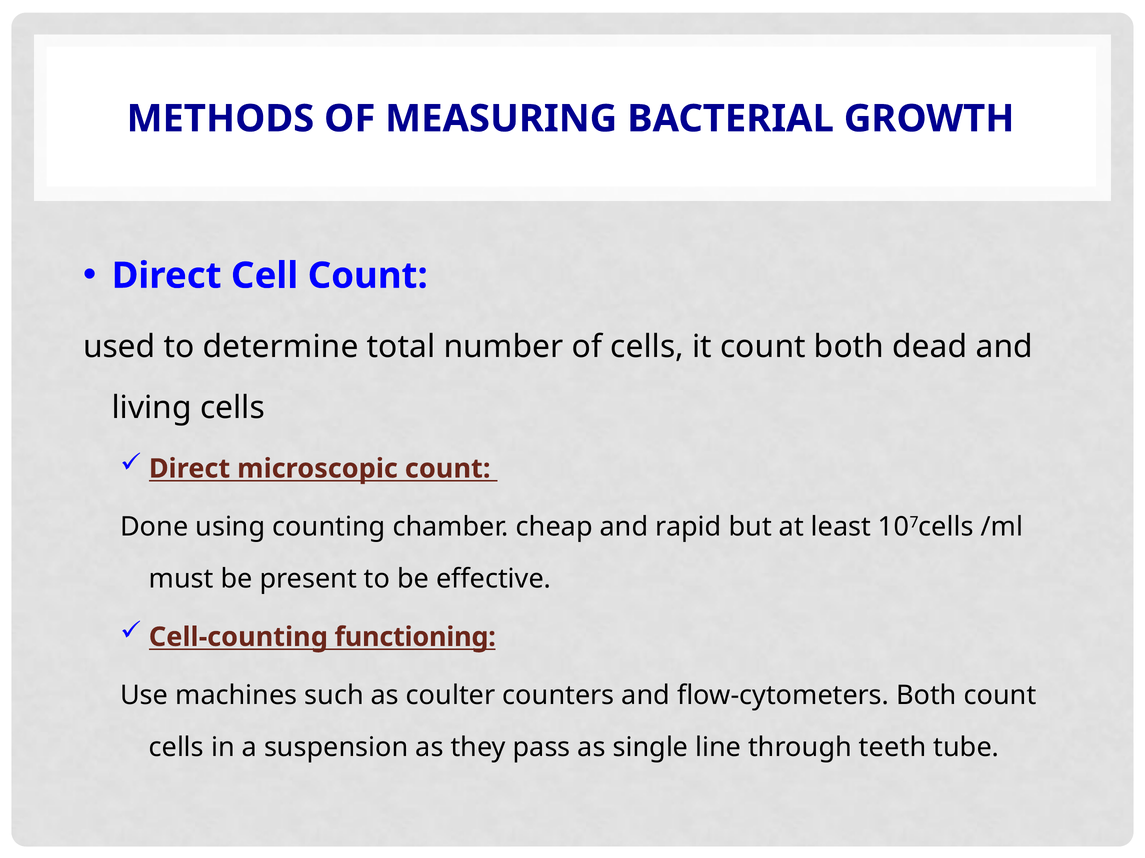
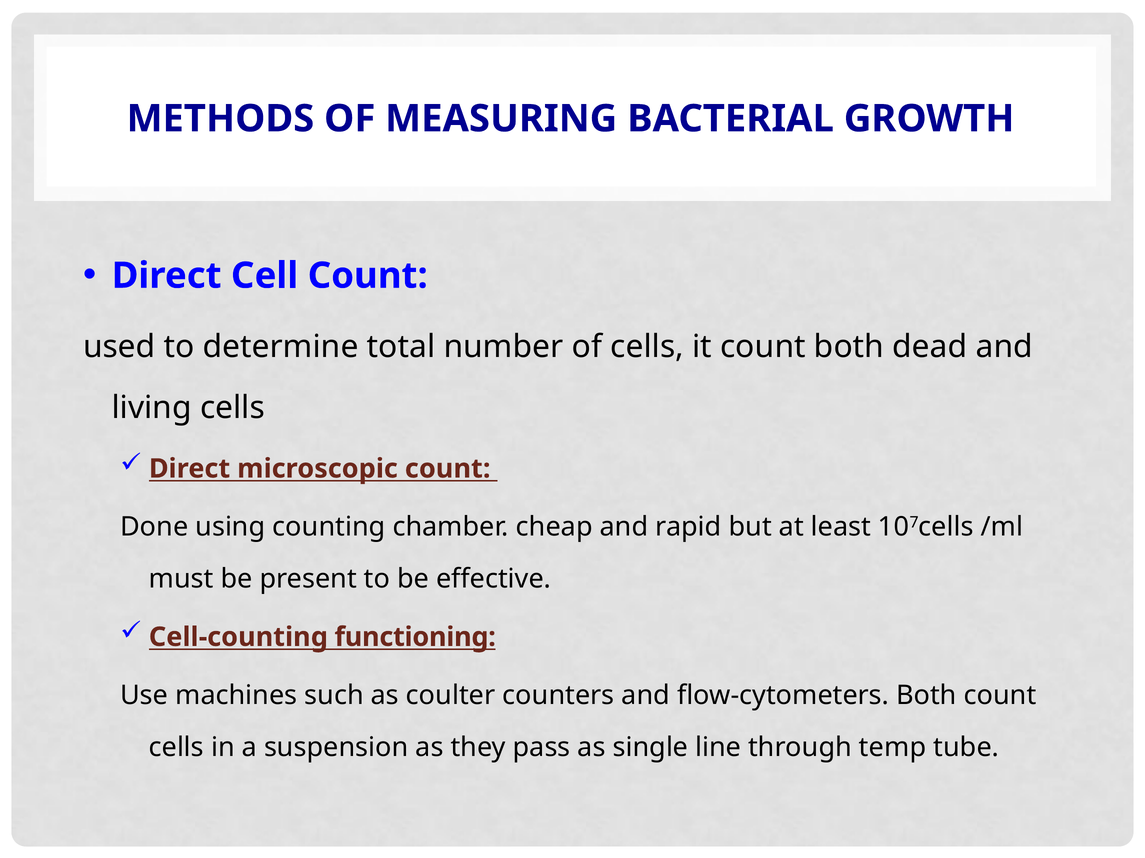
teeth: teeth -> temp (893, 748)
